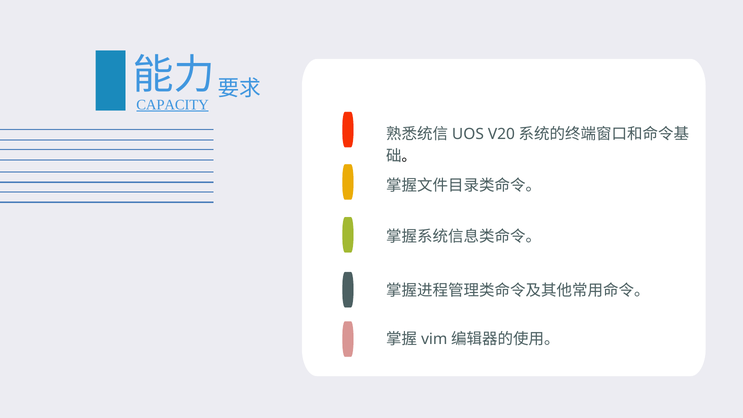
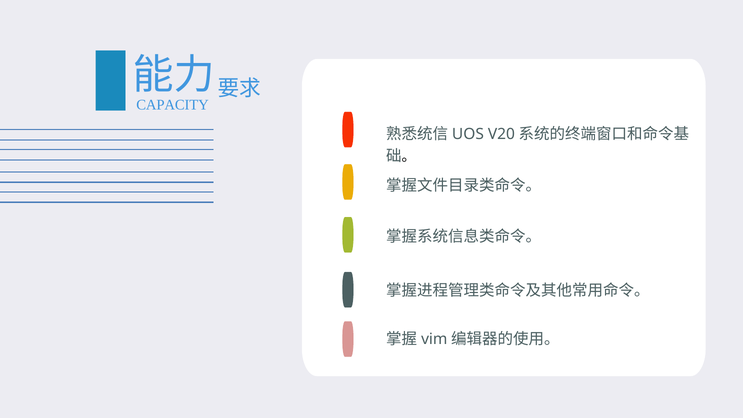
CAPACITY underline: present -> none (173, 105)
